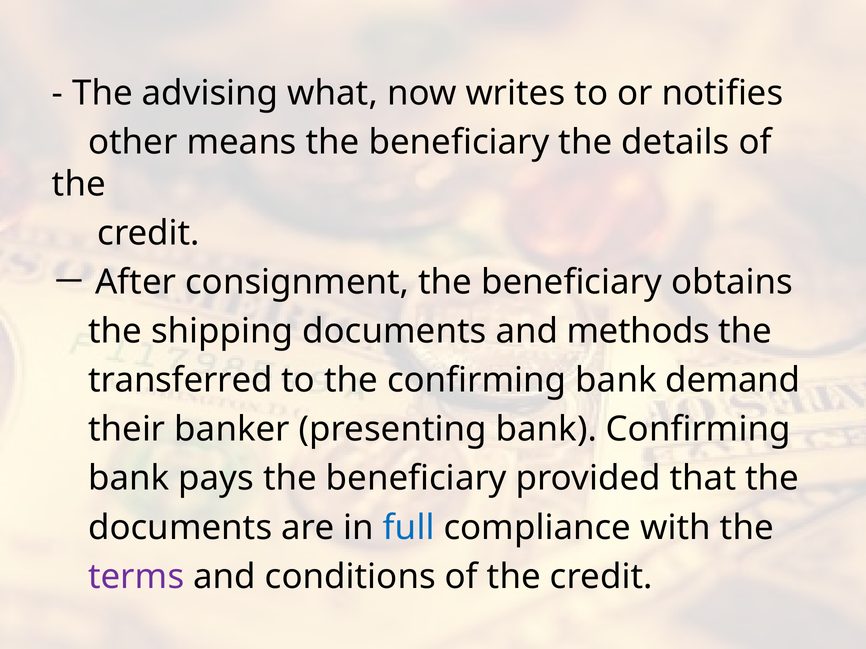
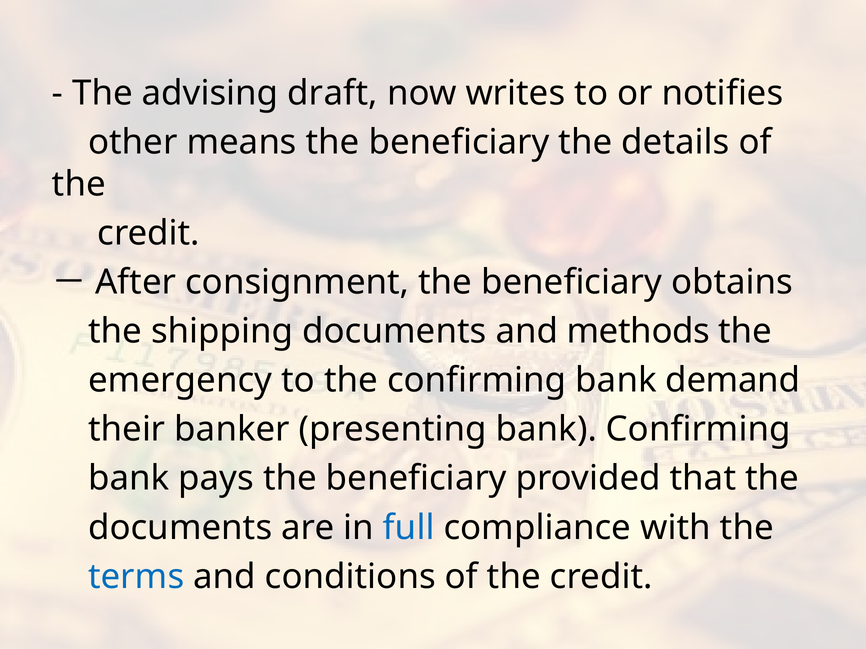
what: what -> draft (333, 93)
transferred: transferred -> emergency (180, 381)
terms colour: purple -> blue (136, 577)
